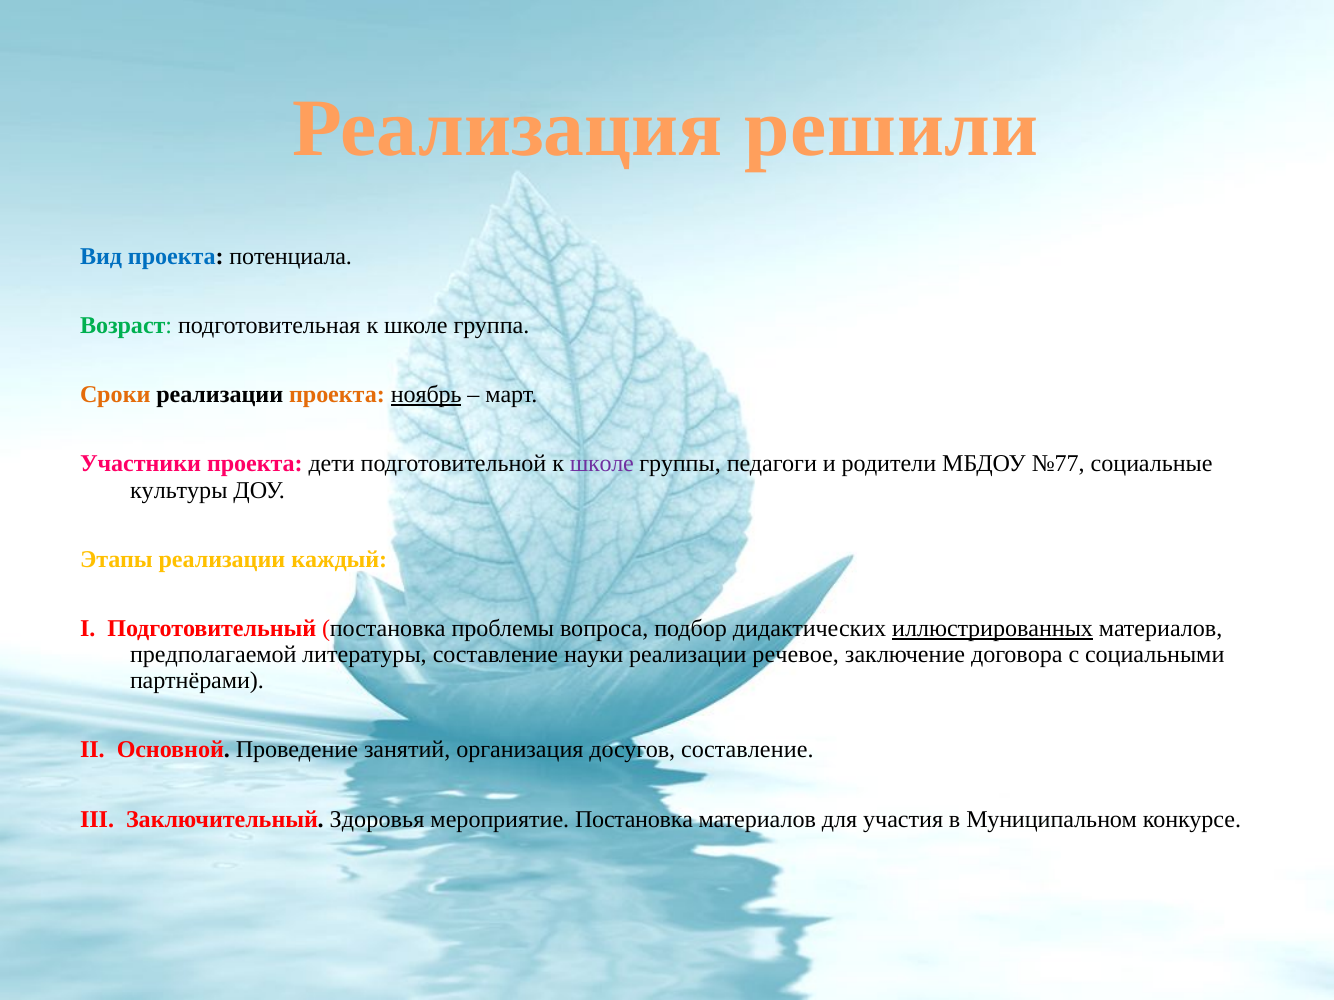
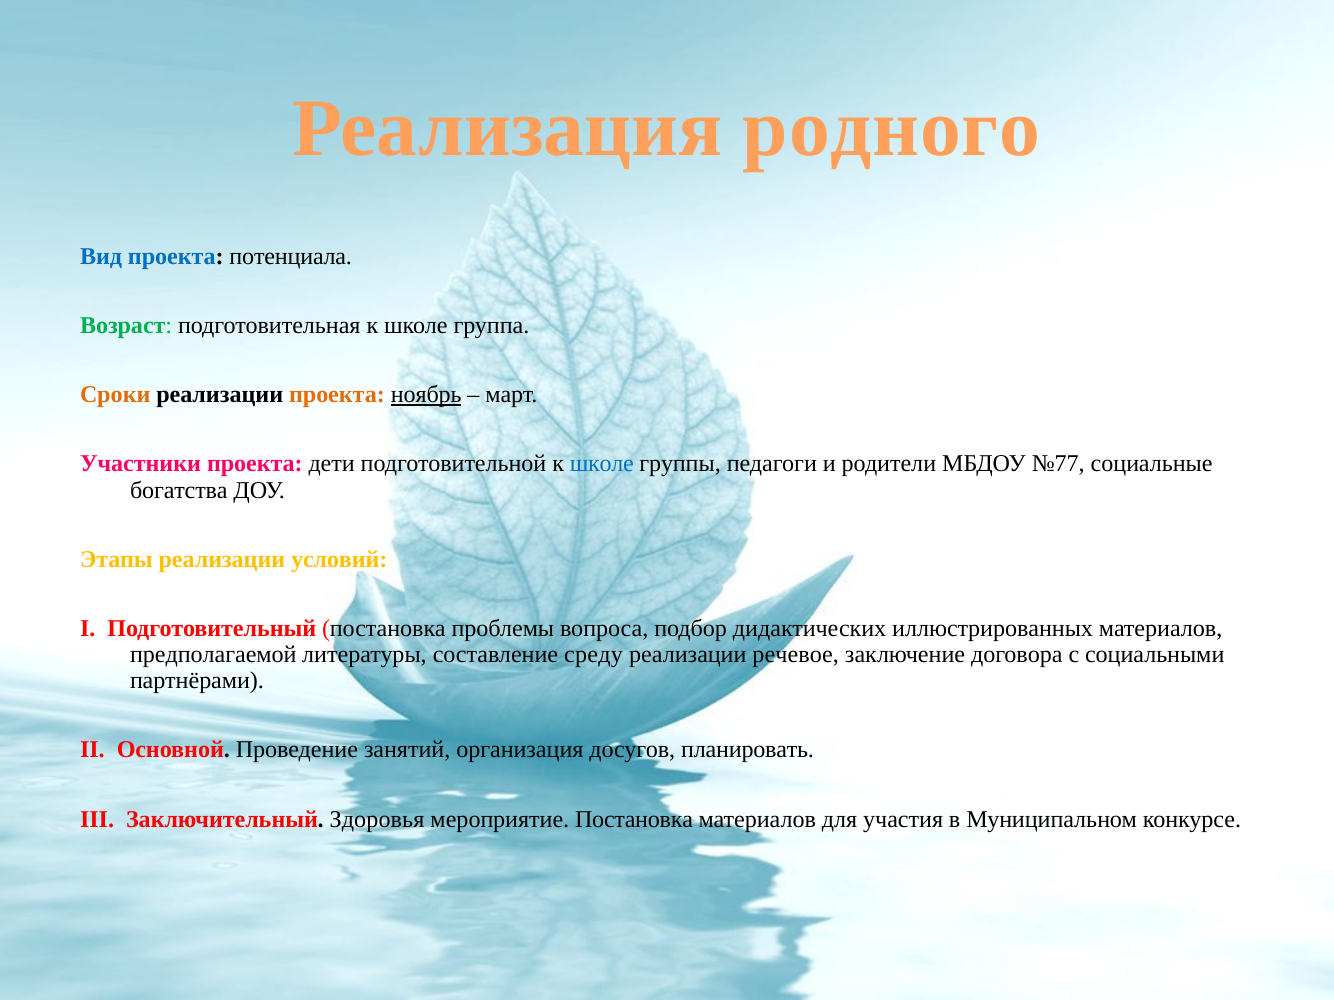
решили: решили -> родного (892, 129)
школе colour: purple -> blue (602, 464)
культуры: культуры -> богатства (179, 490)
каждый: каждый -> условий (339, 560)
иллюстрированных underline: present -> none (993, 629)
науки: науки -> среду (593, 655)
досугов составление: составление -> планировать (748, 750)
